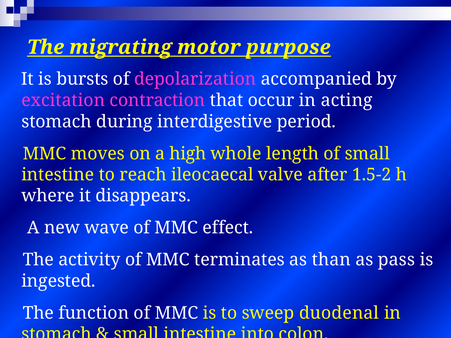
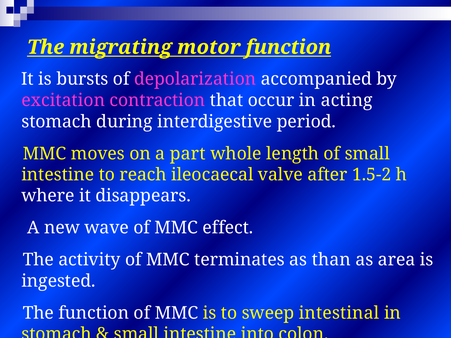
motor purpose: purpose -> function (289, 47)
high: high -> part (188, 154)
pass: pass -> area (397, 260)
duodenal: duodenal -> intestinal (339, 313)
